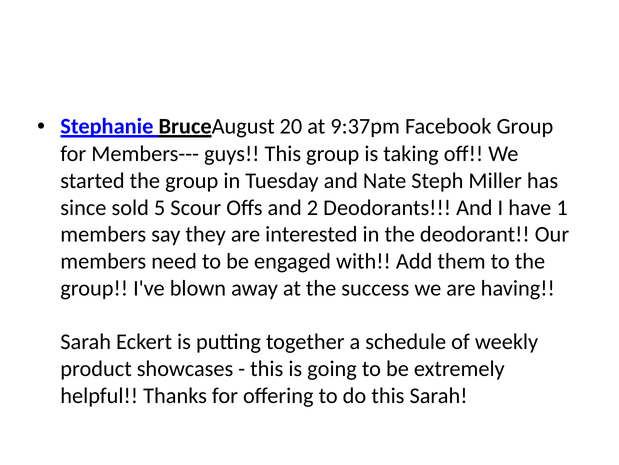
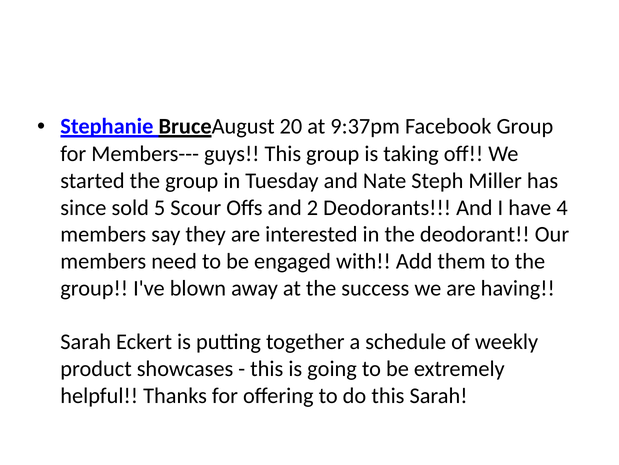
1: 1 -> 4 (562, 207)
